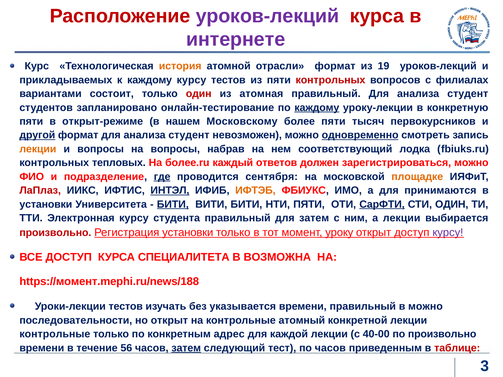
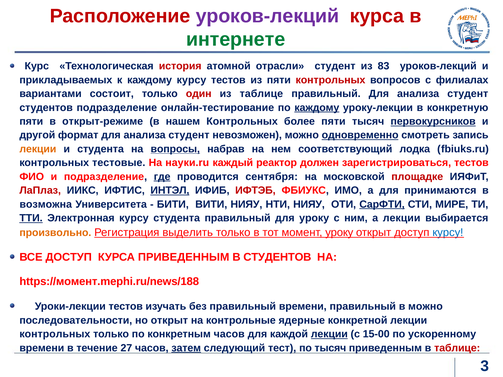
интернете colour: purple -> green (236, 40)
история colour: orange -> red (180, 66)
отрасли формат: формат -> студент (335, 66)
19: 19 -> 83 (384, 66)
из атомная: атомная -> таблице (261, 94)
студентов запланировано: запланировано -> подразделение (117, 108)
нашем Московскому: Московскому -> Контрольных (242, 121)
первокурсников underline: none -> present (433, 121)
другой underline: present -> none (37, 135)
и вопросы: вопросы -> студента (101, 149)
вопросы underline: none -> present (175, 149)
тепловых: тепловых -> тестовые (119, 163)
более.ru: более.ru -> науки.ru (187, 163)
ответов: ответов -> реактор (277, 163)
зарегистрироваться можно: можно -> тестов (471, 163)
площадке colour: orange -> red (417, 177)
ИФТЭБ colour: orange -> red (255, 191)
установки: установки -> возможна (46, 204)
БИТИ underline: present -> none (173, 204)
ВИТИ БИТИ: БИТИ -> НИЯУ (246, 204)
НТИ ПЯТИ: ПЯТИ -> НИЯУ (309, 204)
СТИ ОДИН: ОДИН -> МИРЕ (452, 204)
ТТИ underline: none -> present (31, 218)
для затем: затем -> уроку (314, 218)
произвольно colour: red -> orange (55, 233)
Регистрация установки: установки -> выделить (188, 233)
курсу colour: purple -> blue (448, 233)
КУРСА СПЕЦИАЛИТЕТА: СПЕЦИАЛИТЕТА -> ПРИВЕДЕННЫМ (184, 257)
В ВОЗМОЖНА: ВОЗМОЖНА -> СТУДЕНТОВ (277, 257)
без указывается: указывается -> правильный (243, 307)
атомный: атомный -> ядерные (302, 321)
контрольные: контрольные -> контрольных (55, 334)
конкретным адрес: адрес -> часов (229, 334)
лекции underline: none -> present (329, 334)
40-00: 40-00 -> 15-00 (376, 334)
по произвольно: произвольно -> ускоренному (442, 334)
56: 56 -> 27 (126, 348)
по часов: часов -> тысяч (330, 348)
